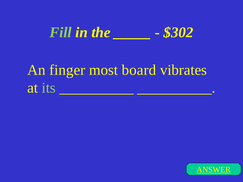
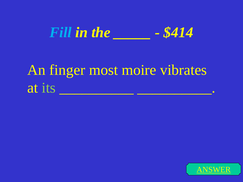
Fill colour: light green -> light blue (61, 32)
$302: $302 -> $414 (178, 32)
board: board -> moire (139, 70)
